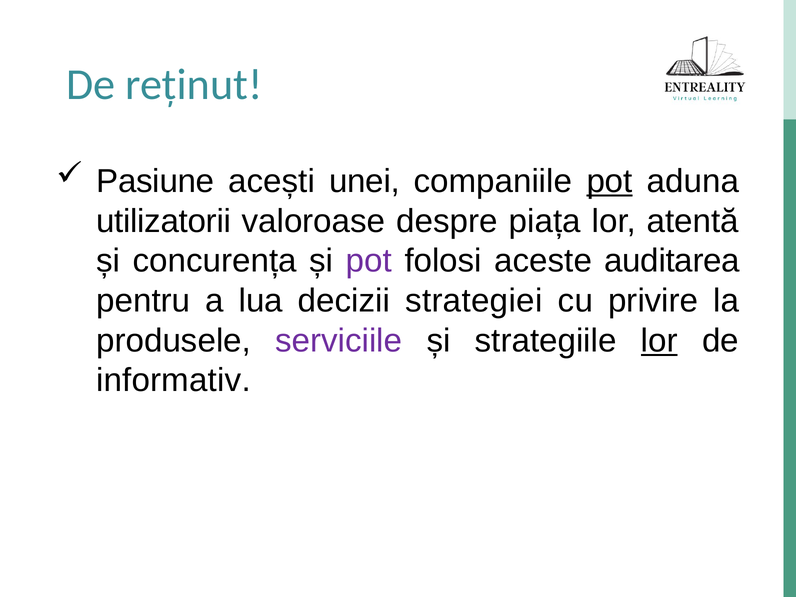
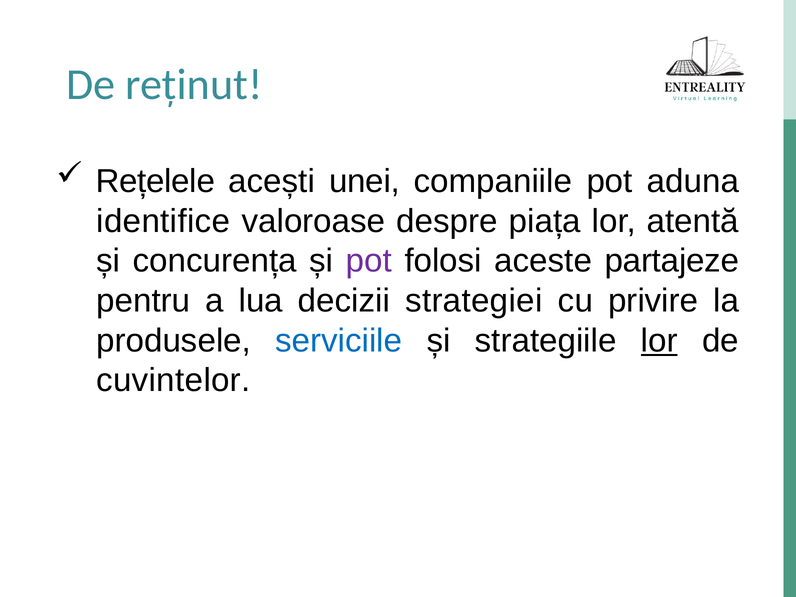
Pasiune: Pasiune -> Rețelele (155, 181)
pot underline: present -> none (610, 181)
utilizatorii: utilizatorii -> identifice (163, 221)
auditarea: auditarea -> partajeze (672, 261)
serviciile colour: purple -> blue (339, 341)
informativ: informativ -> cuvintelor (173, 380)
